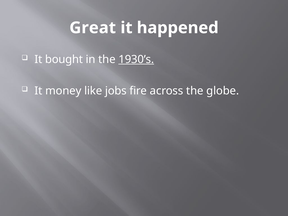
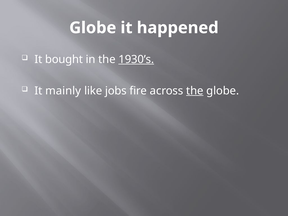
Great: Great -> Globe (93, 28)
money: money -> mainly (63, 91)
the underline: none -> present (195, 91)
